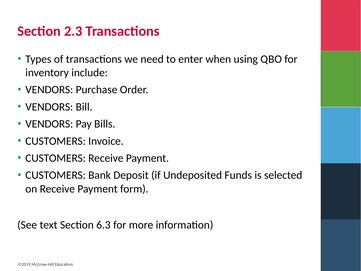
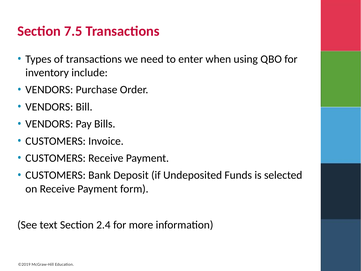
2.3: 2.3 -> 7.5 (73, 31)
6.3: 6.3 -> 2.4 (103, 225)
